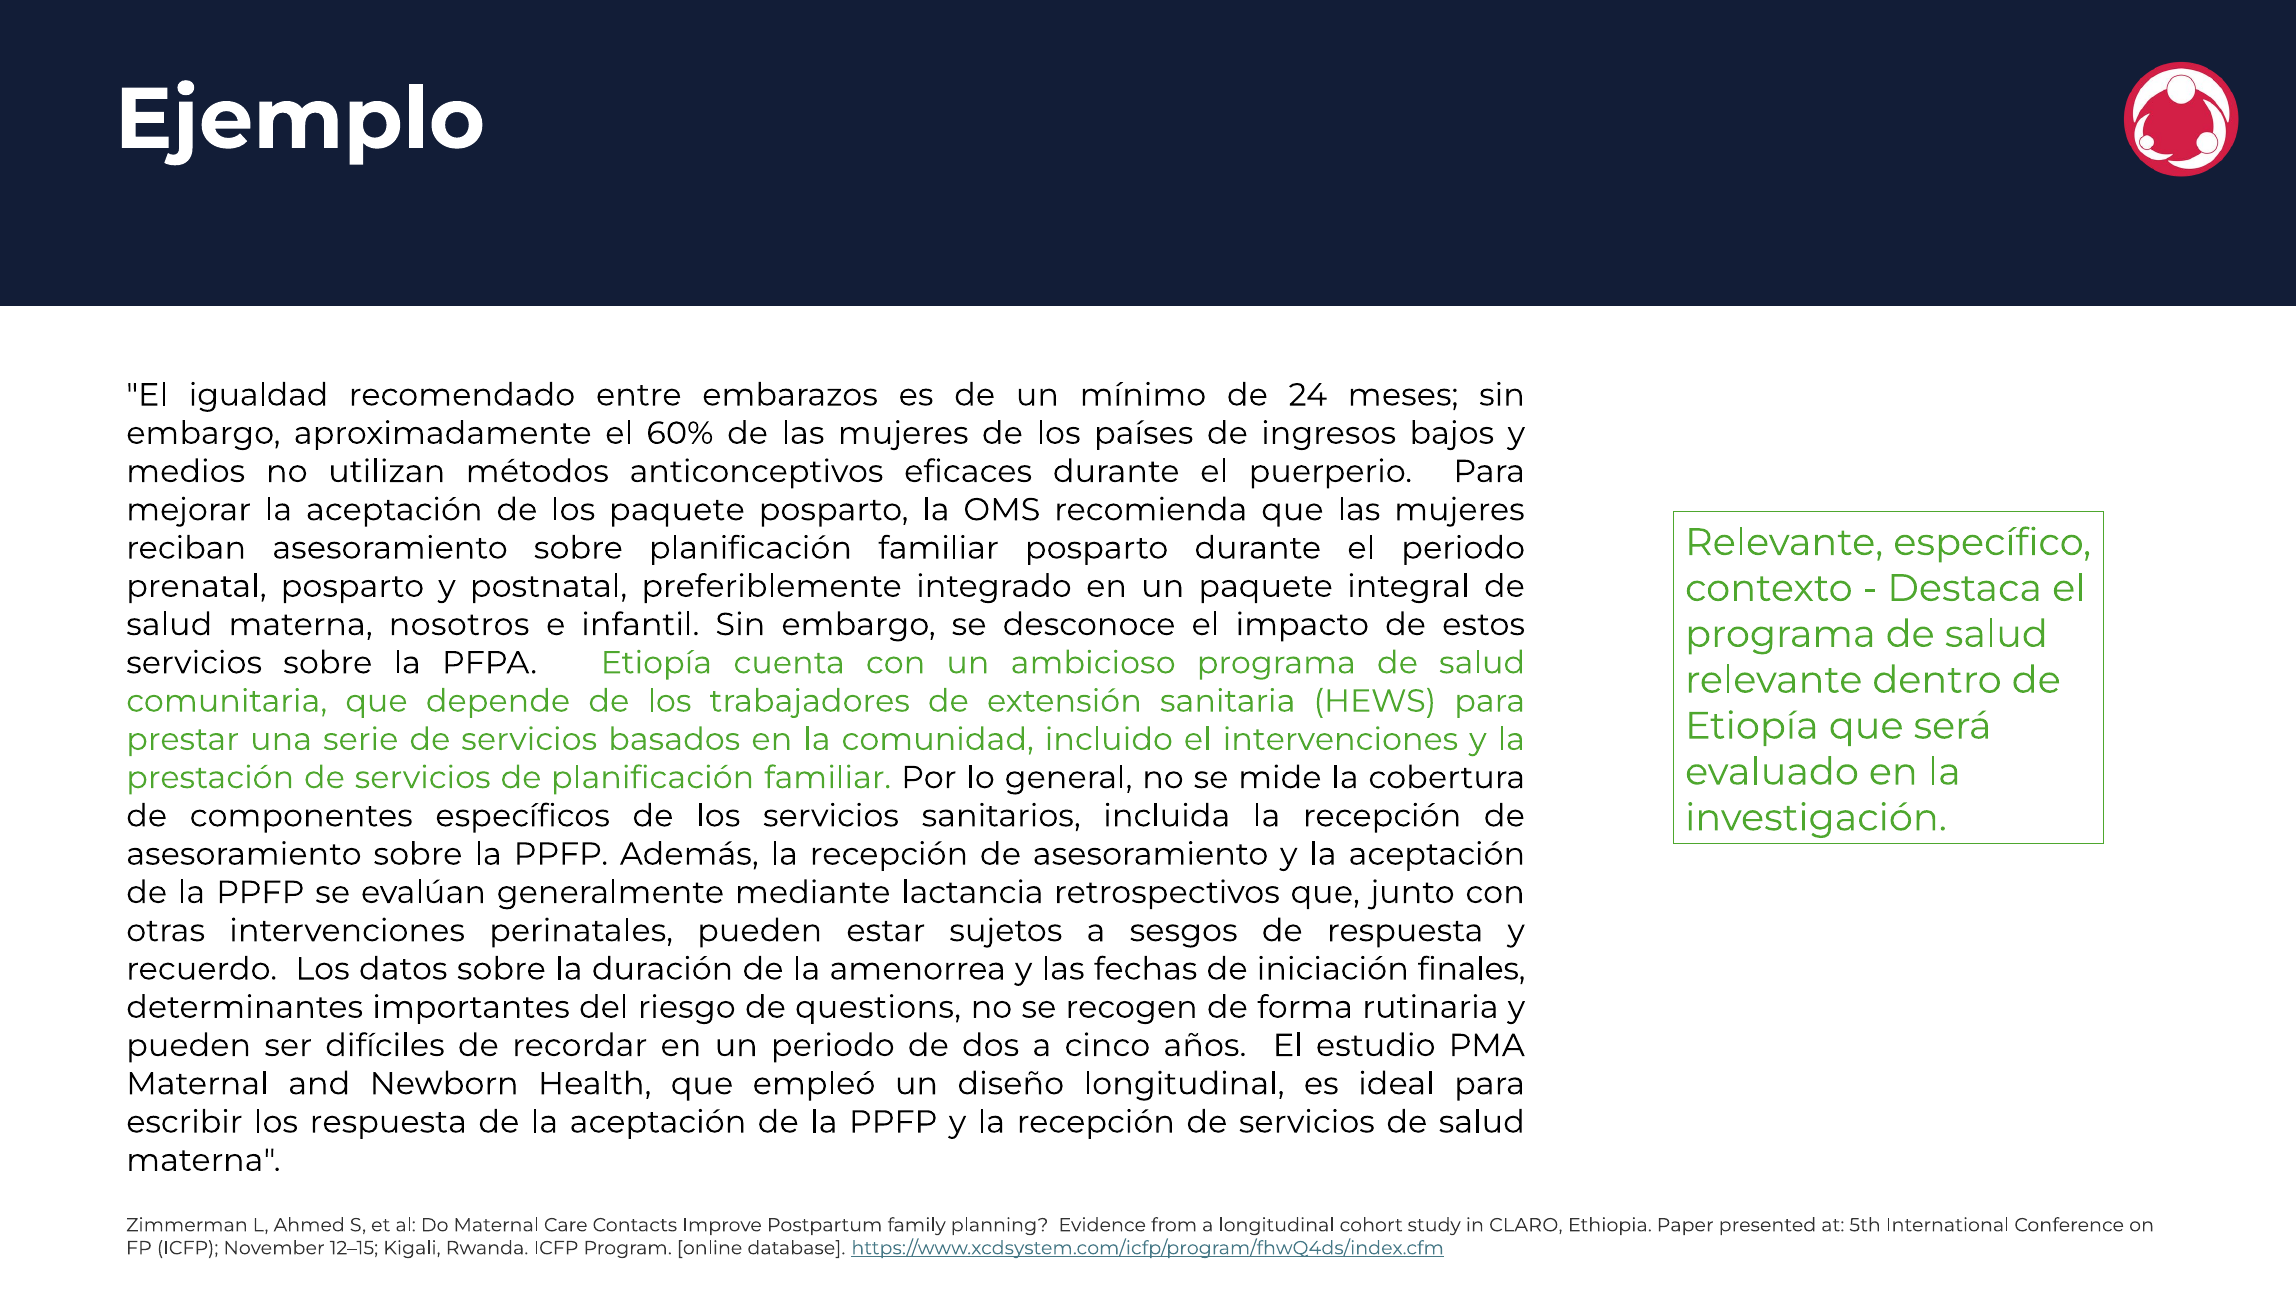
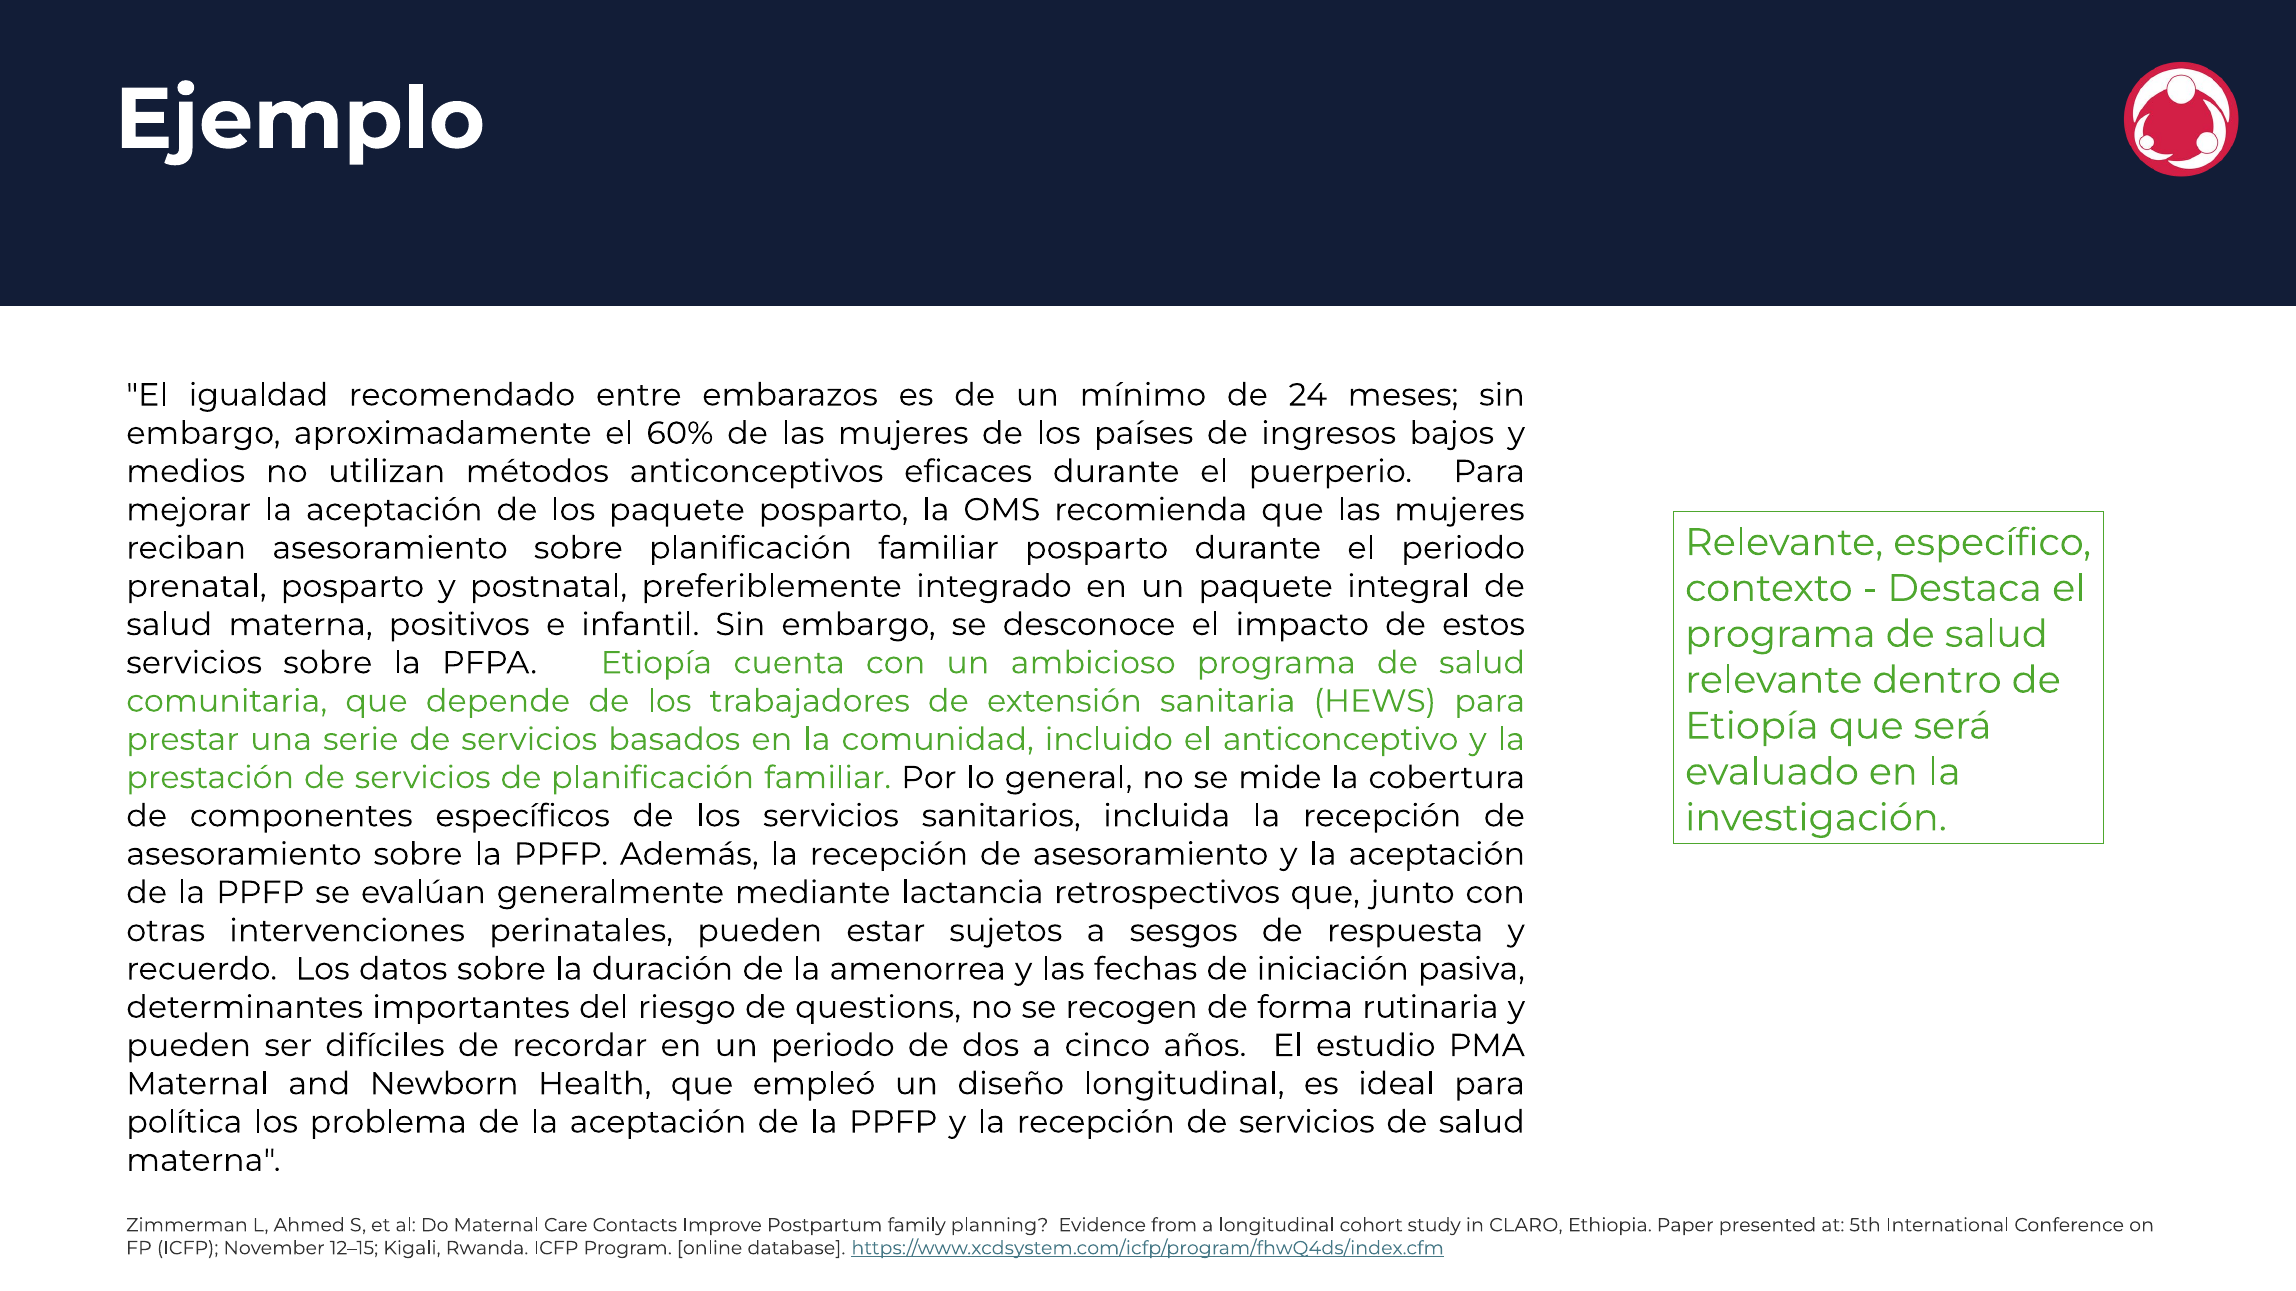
nosotros: nosotros -> positivos (459, 625)
el intervenciones: intervenciones -> anticonceptivo (1341, 740)
finales: finales -> pasiva (1471, 969)
escribir: escribir -> política (184, 1123)
los respuesta: respuesta -> problema (388, 1123)
